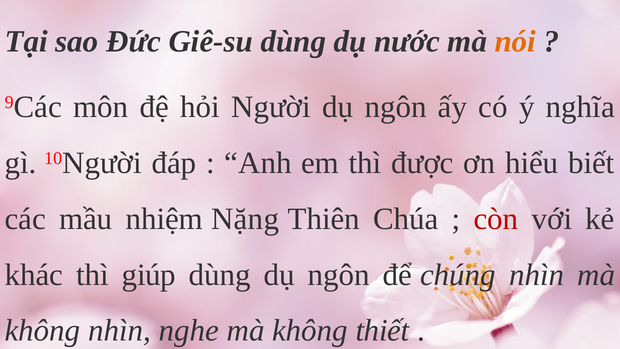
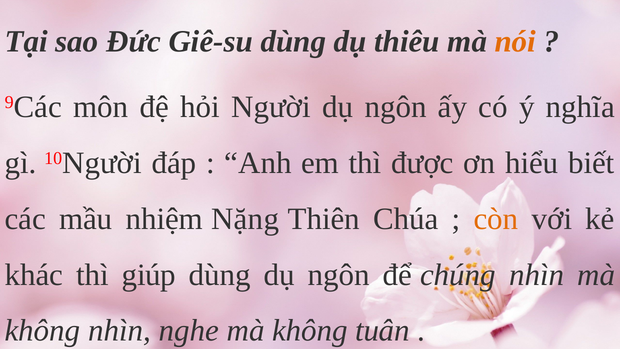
nước: nước -> thiêu (407, 42)
còn colour: red -> orange (496, 219)
thiết: thiết -> tuân (383, 330)
